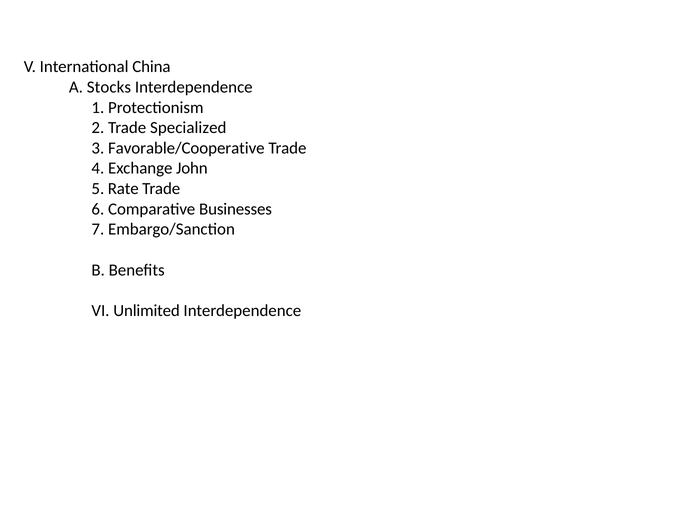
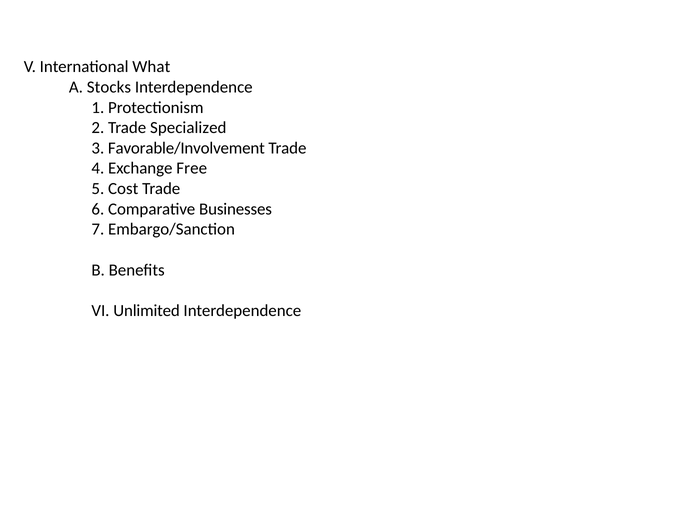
China: China -> What (151, 67)
Favorable/Cooperative: Favorable/Cooperative -> Favorable/Involvement (186, 148)
John: John -> Free (192, 168)
Rate: Rate -> Cost (123, 189)
